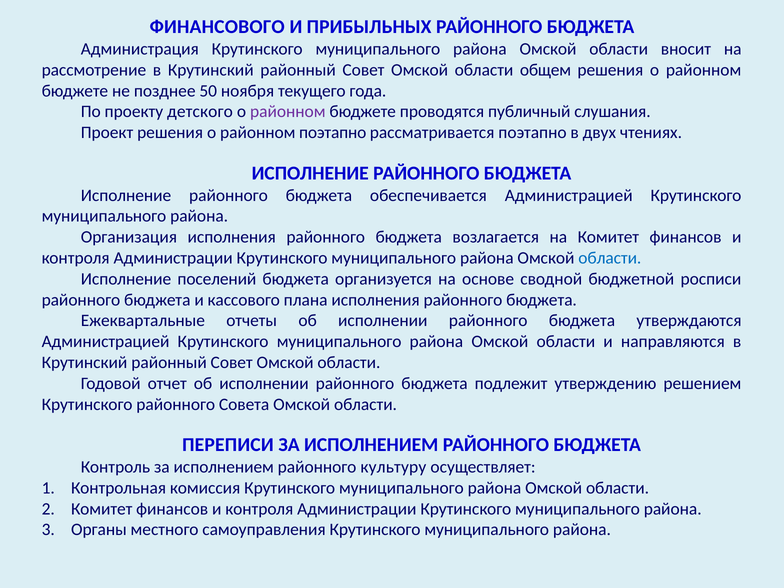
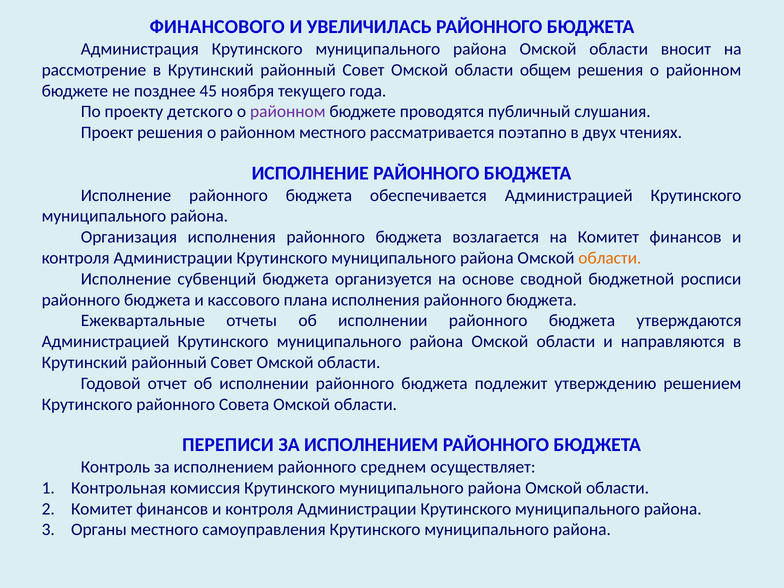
ПРИБЫЛЬНЫХ: ПРИБЫЛЬНЫХ -> УВЕЛИЧИЛАСЬ (369, 27)
50: 50 -> 45 (208, 91)
районном поэтапно: поэтапно -> местного (333, 133)
области colour: blue -> orange (610, 258)
поселений: поселений -> субвенций (217, 279)
культуру: культуру -> среднем (393, 467)
